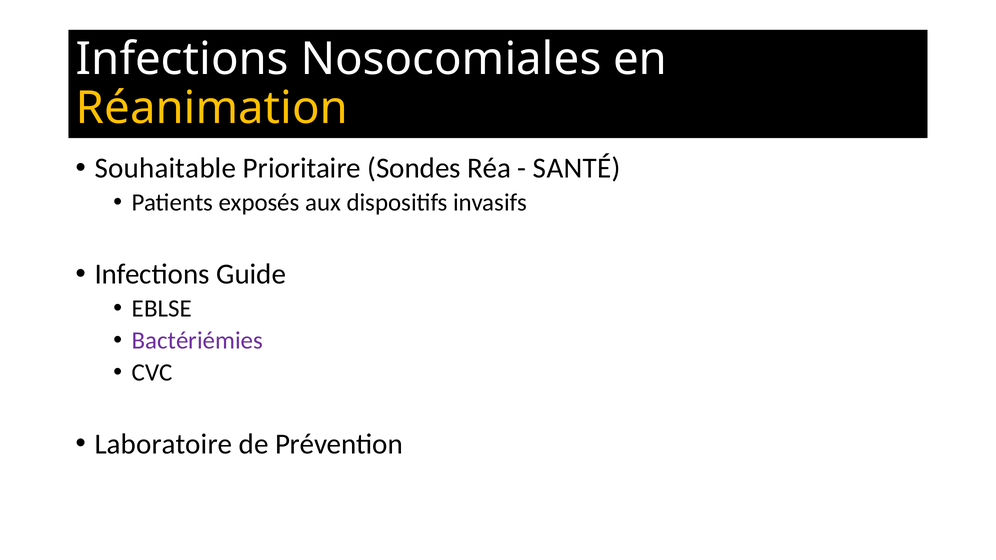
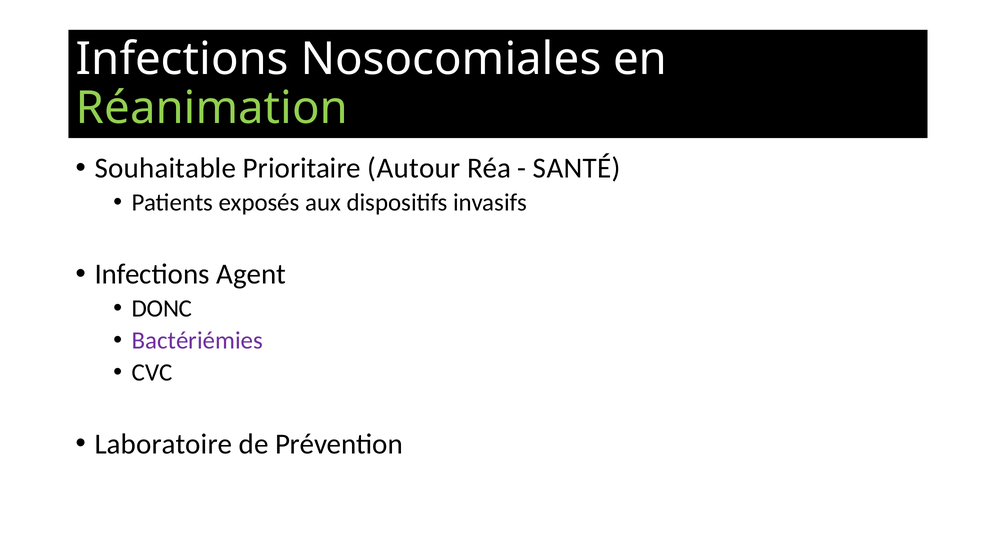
Réanimation colour: yellow -> light green (212, 108)
Sondes: Sondes -> Autour (414, 168)
Guide: Guide -> Agent (251, 274)
EBLSE: EBLSE -> DONC (162, 309)
